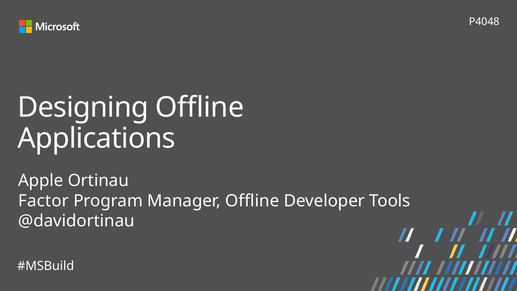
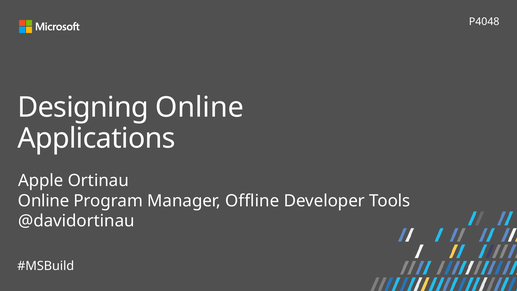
Designing Offline: Offline -> Online (199, 107)
Factor: Factor -> Online (44, 201)
